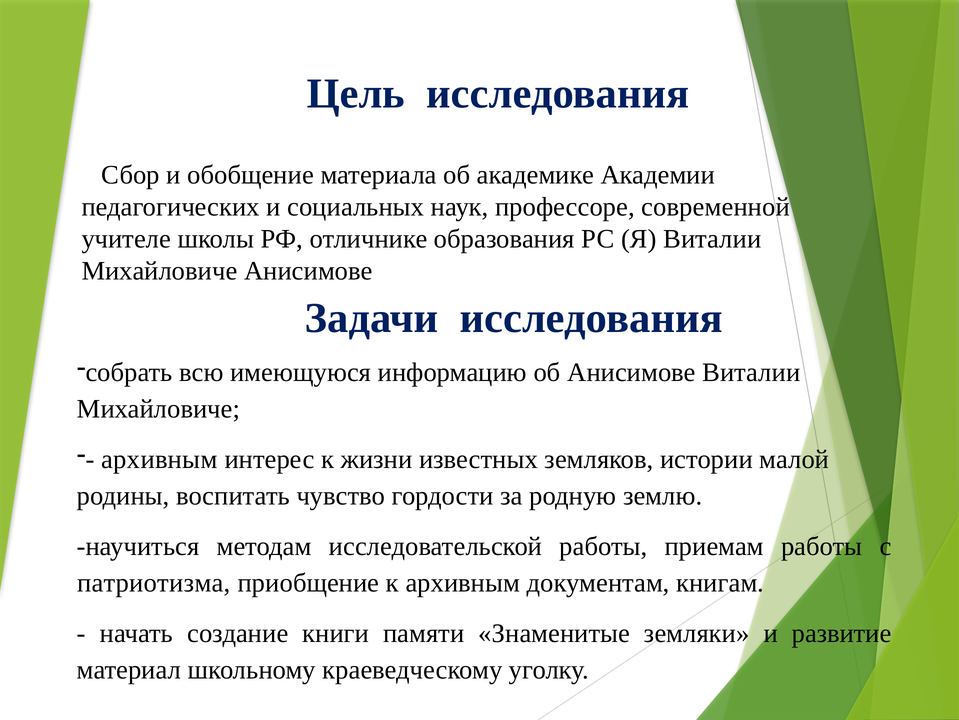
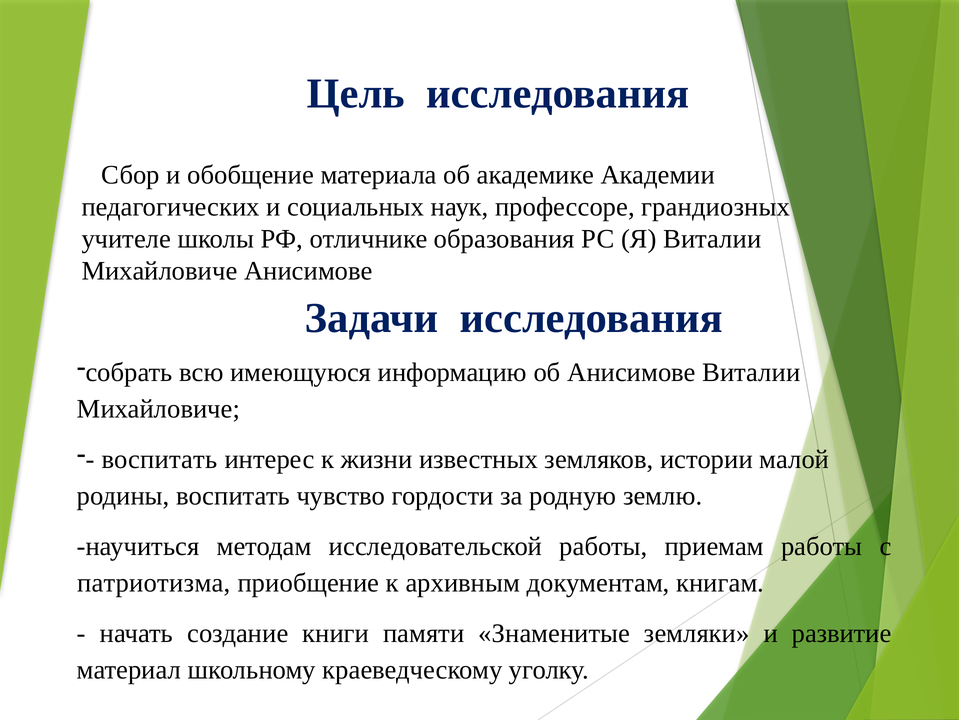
современной: современной -> грандиозных (716, 207)
архивным: архивным -> воспитать (159, 459)
